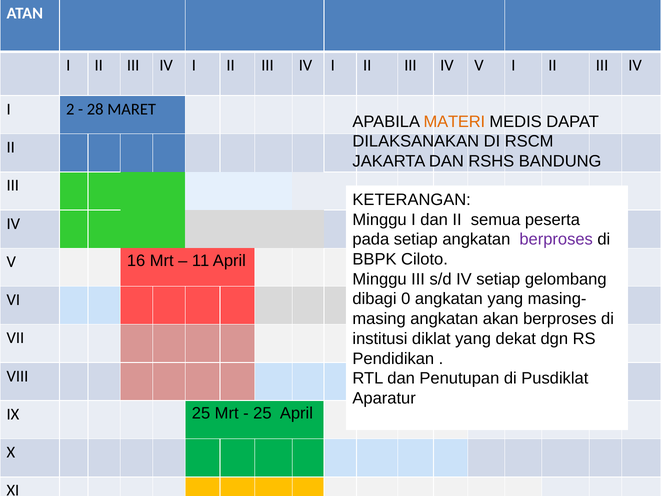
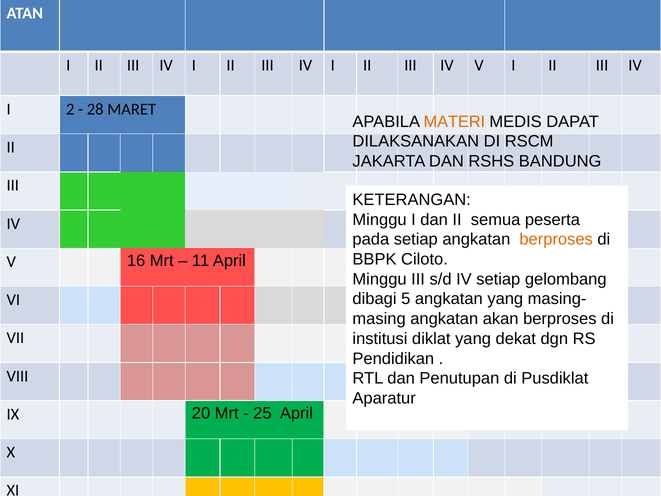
berproses colour: purple -> orange (556, 239)
0: 0 -> 5 (406, 299)
IX 25: 25 -> 20 (201, 413)
